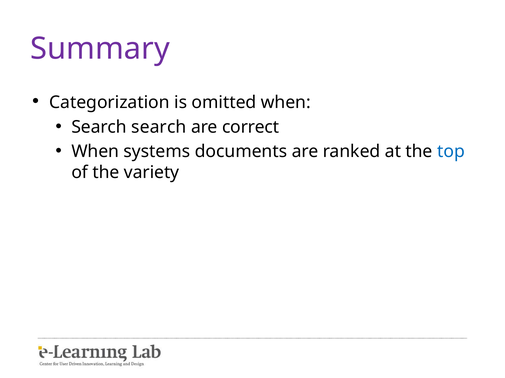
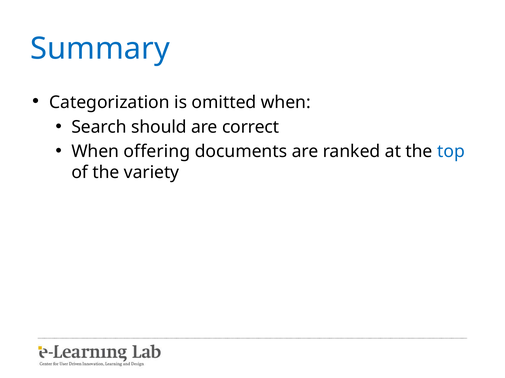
Summary colour: purple -> blue (100, 49)
Search search: search -> should (159, 127)
systems: systems -> offering (157, 152)
